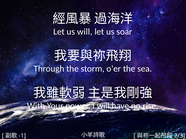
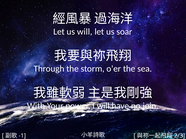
rise: rise -> join (151, 106)
